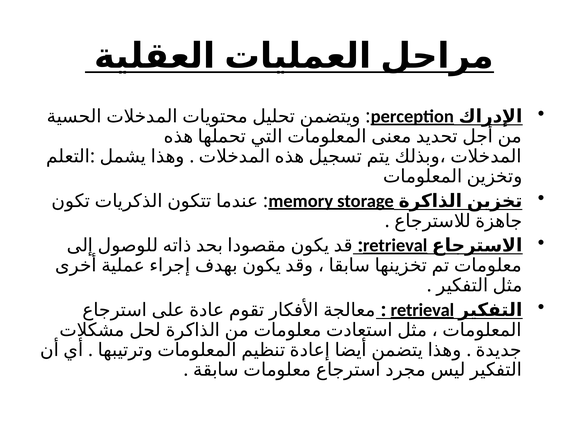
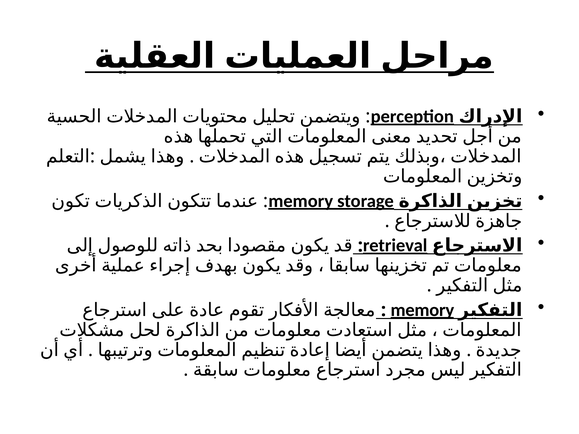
retrieval: retrieval -> memory (422, 310)
